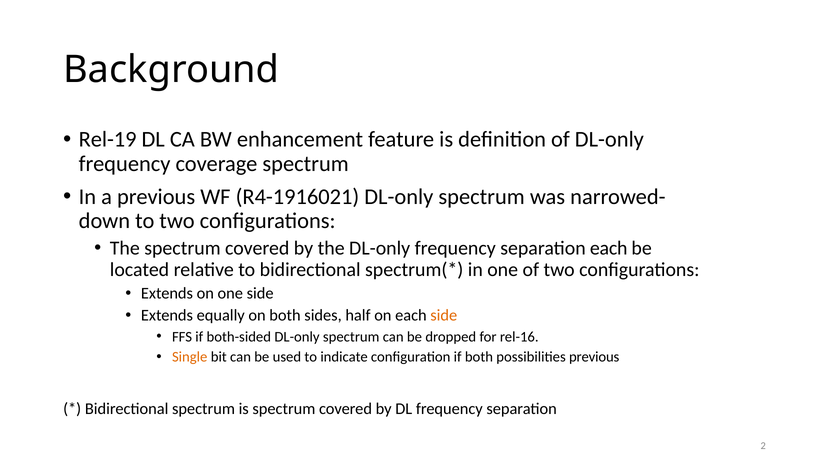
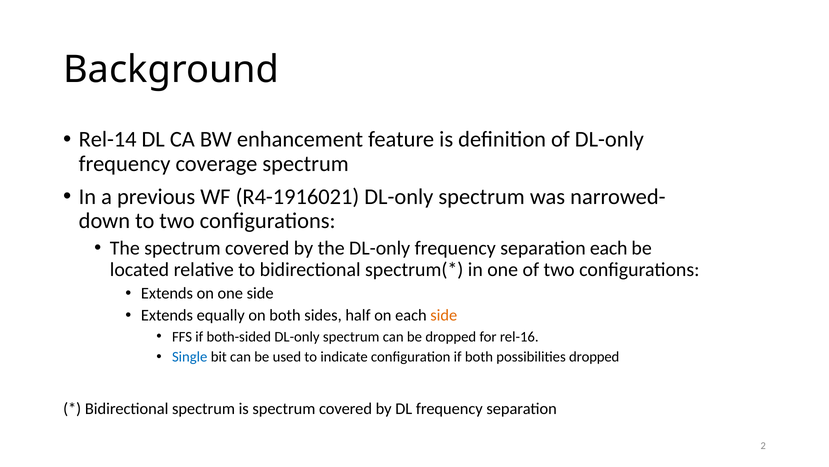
Rel-19: Rel-19 -> Rel-14 (108, 139)
Single colour: orange -> blue (190, 356)
possibilities previous: previous -> dropped (594, 356)
